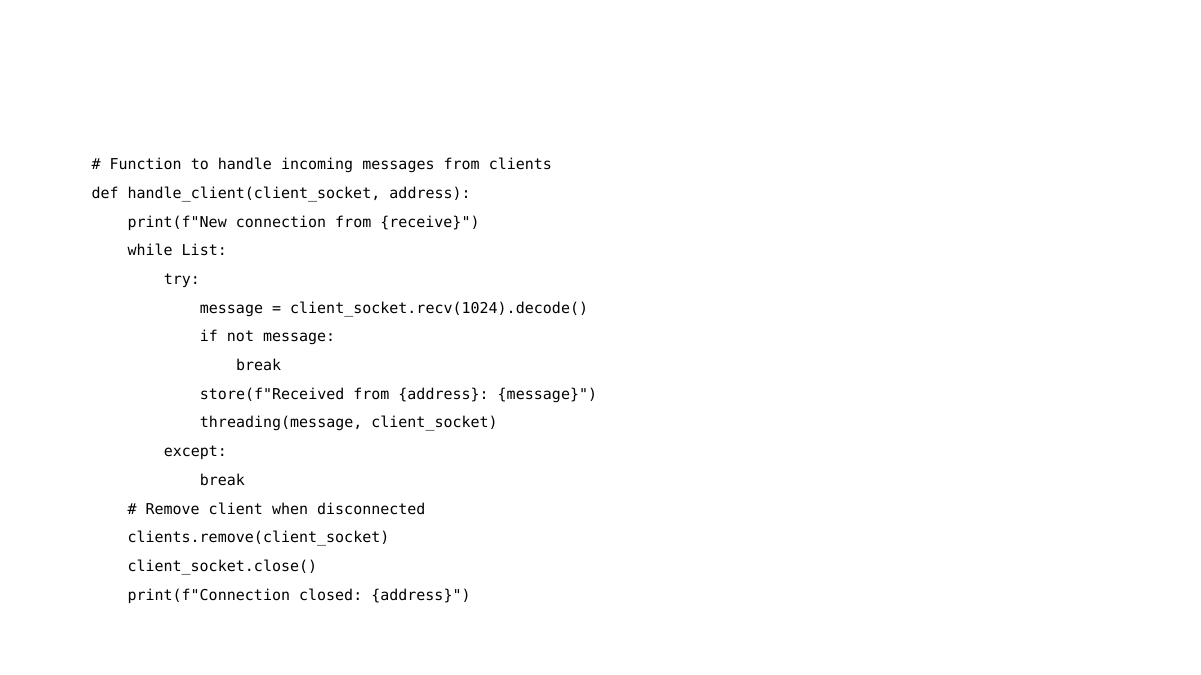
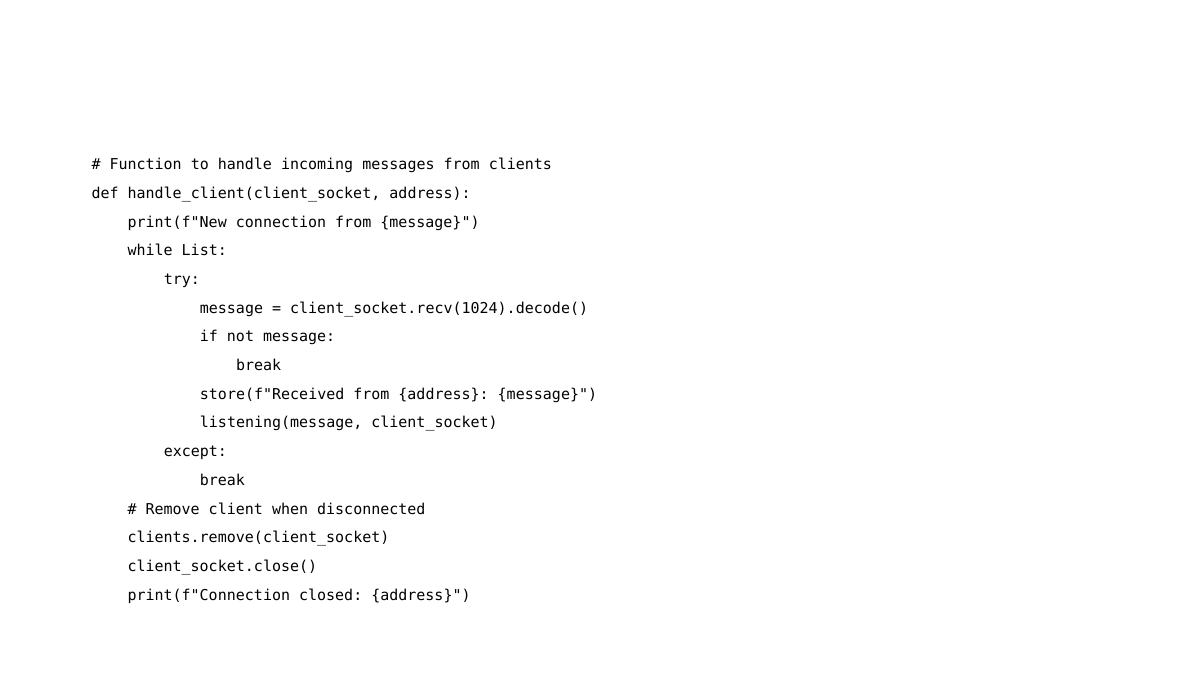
from receive: receive -> message (430, 222)
threading(message: threading(message -> listening(message (281, 423)
